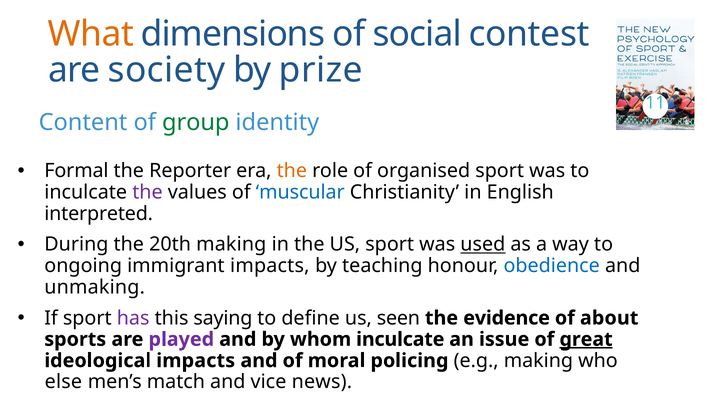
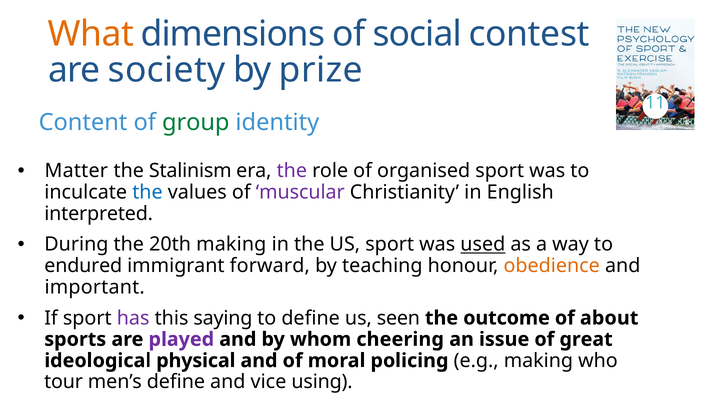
Formal: Formal -> Matter (76, 171)
Reporter: Reporter -> Stalinism (190, 171)
the colour: orange -> purple (292, 171)
the colour: purple -> blue (147, 192)
muscular colour: blue -> purple (300, 192)
ongoing: ongoing -> endured (83, 266)
immigrant impacts: impacts -> forward (270, 266)
obedience colour: blue -> orange (552, 266)
unmaking: unmaking -> important (95, 287)
evidence: evidence -> outcome (507, 318)
whom inculcate: inculcate -> cheering (400, 339)
great underline: present -> none (586, 339)
ideological impacts: impacts -> physical (196, 360)
else: else -> tour (64, 382)
men’s match: match -> define (176, 382)
news: news -> using (322, 382)
